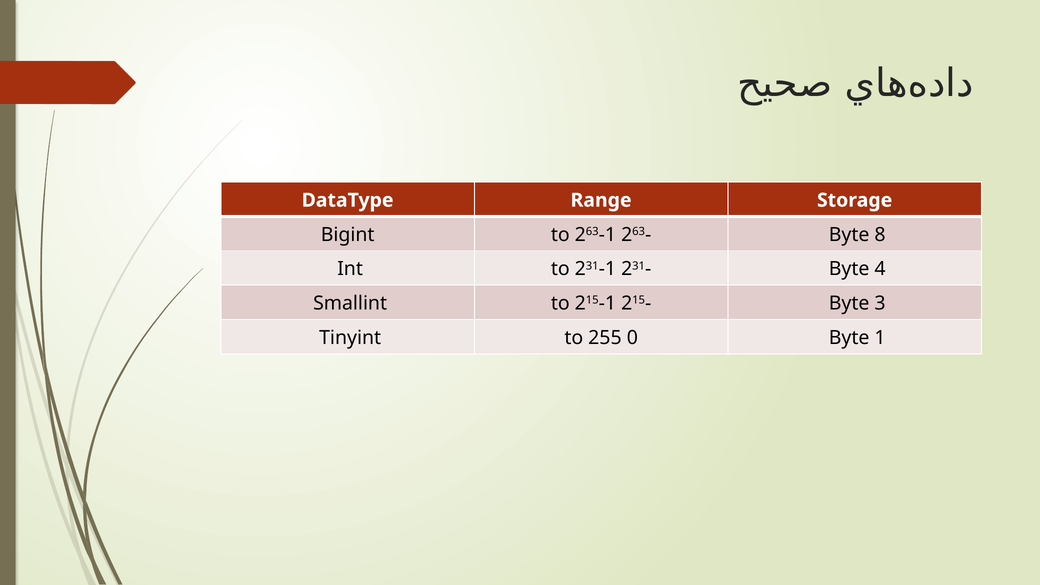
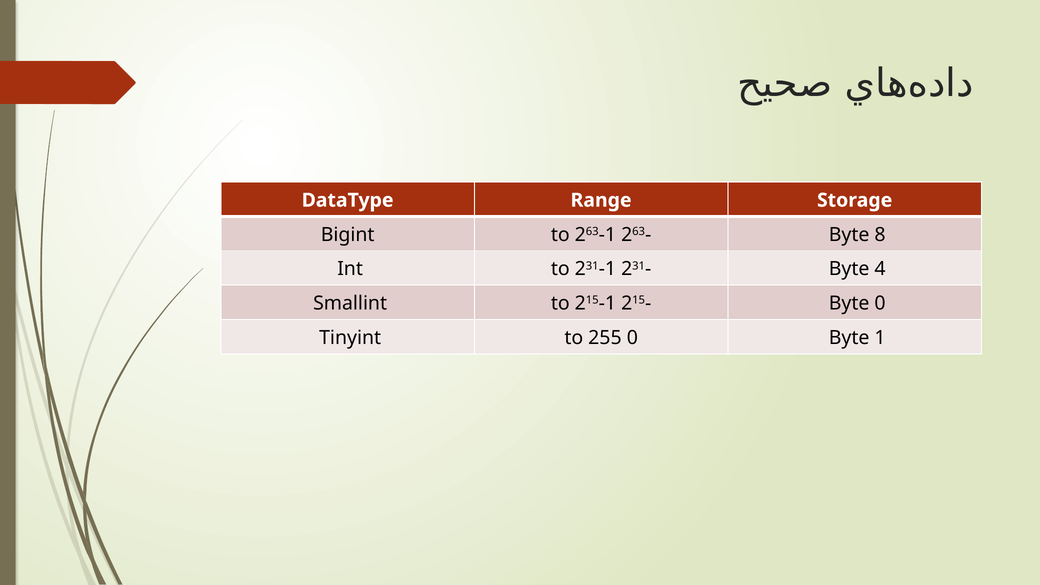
215-1 3: 3 -> 0 (880, 303)
